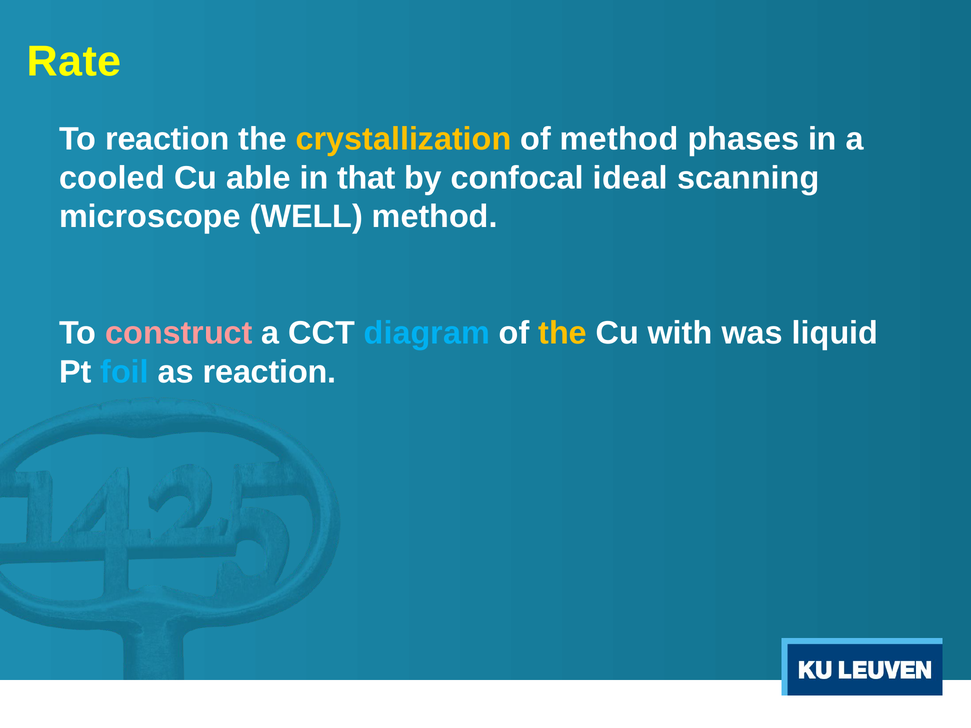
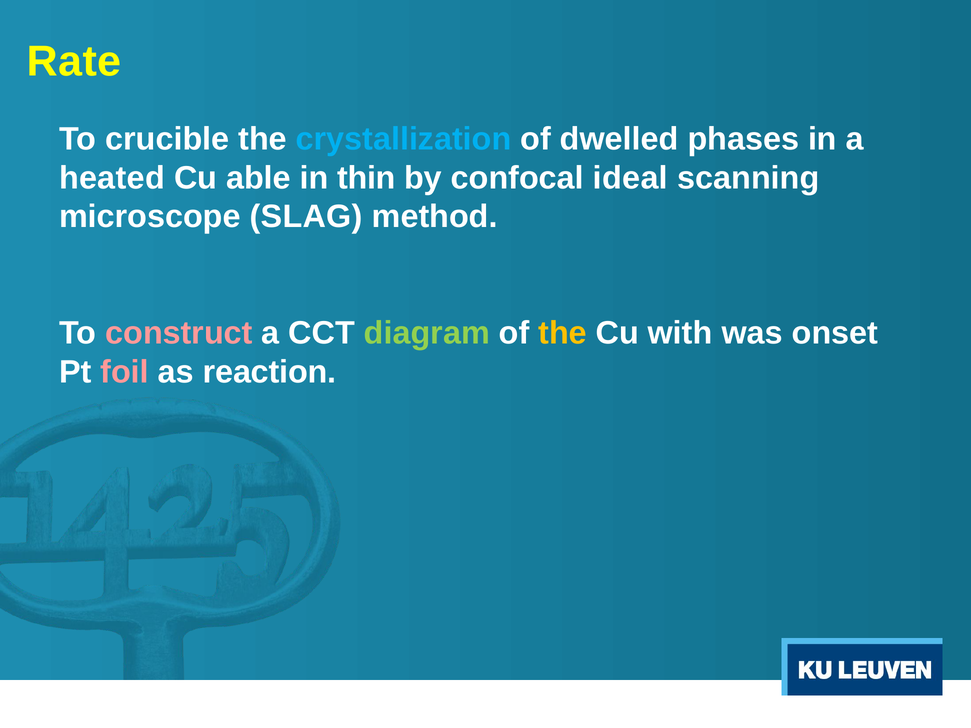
To reaction: reaction -> crucible (167, 139)
crystallization colour: yellow -> light blue (404, 139)
of method: method -> dwelled (619, 139)
cooled: cooled -> heated (112, 178)
that: that -> thin (367, 178)
WELL: WELL -> SLAG (306, 217)
diagram colour: light blue -> light green (427, 333)
liquid: liquid -> onset (835, 333)
foil colour: light blue -> pink (125, 372)
